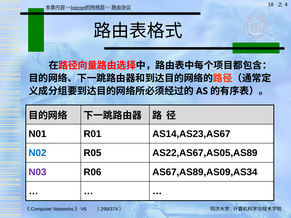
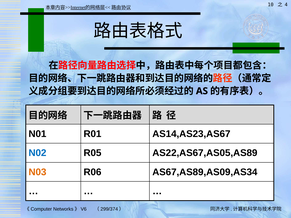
N03 colour: purple -> orange (37, 172)
